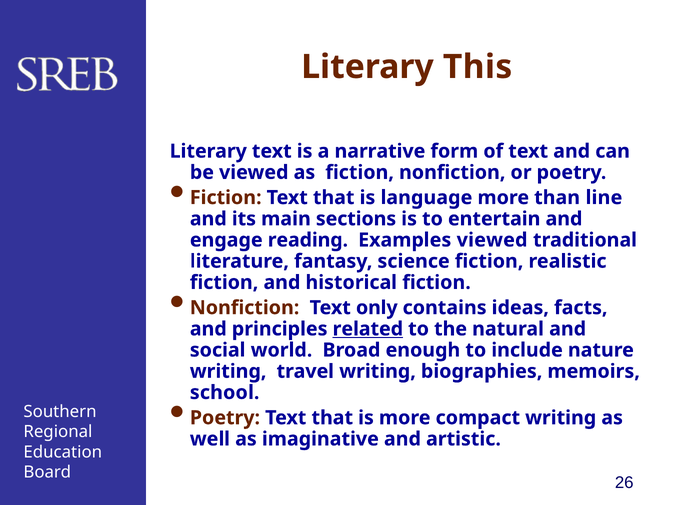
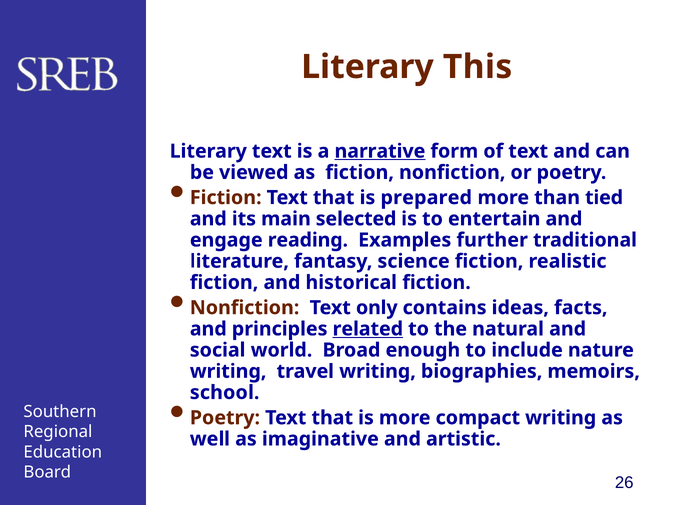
narrative underline: none -> present (380, 151)
language: language -> prepared (426, 198)
line: line -> tied (604, 198)
sections: sections -> selected (356, 219)
Examples viewed: viewed -> further (492, 240)
